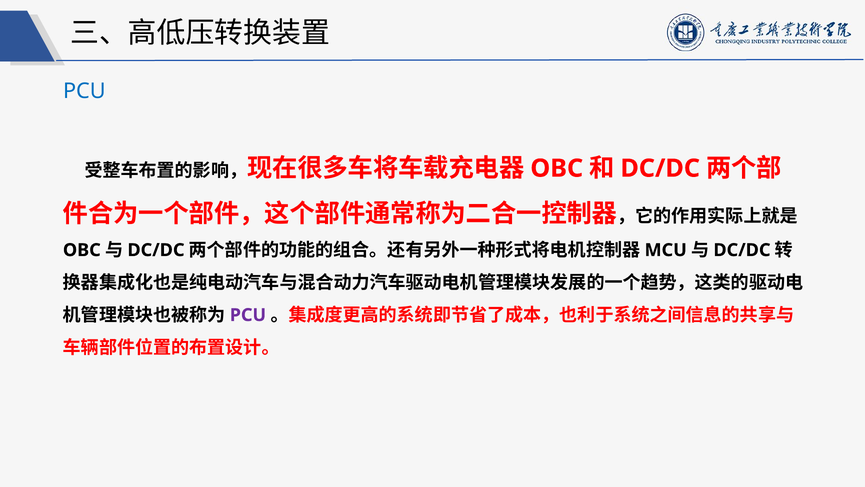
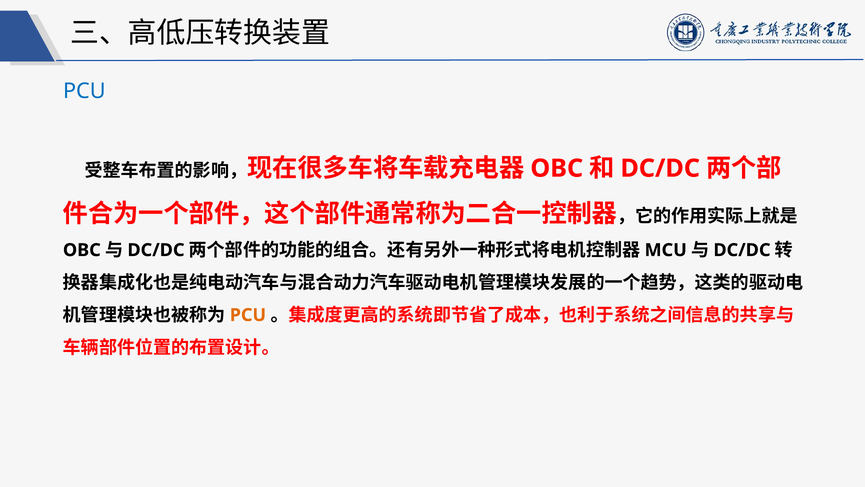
PCU colour: purple -> orange (248, 315)
